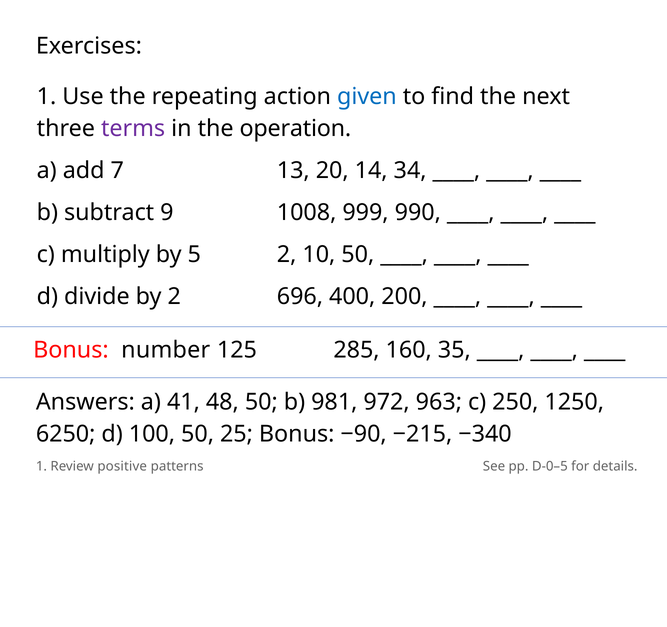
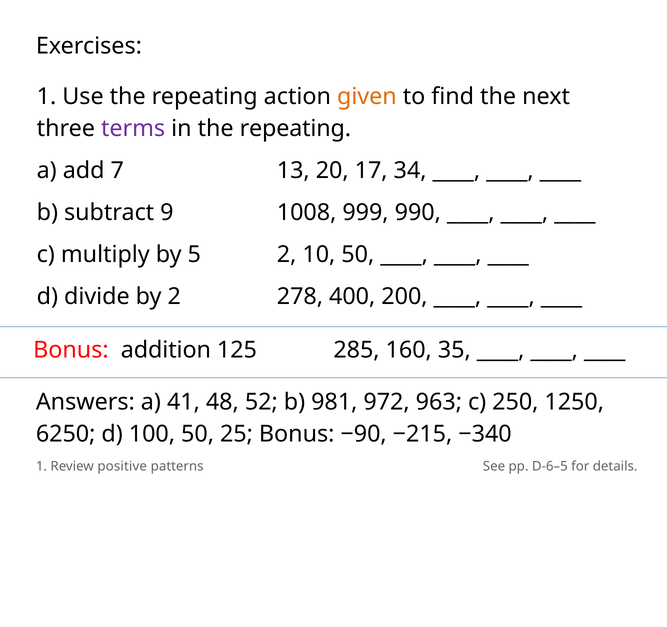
given colour: blue -> orange (367, 97)
in the operation: operation -> repeating (295, 129)
14: 14 -> 17 (371, 171)
696: 696 -> 278 (300, 296)
number: number -> addition (166, 350)
48 50: 50 -> 52 (261, 402)
D-0–5: D-0–5 -> D-6–5 (550, 466)
